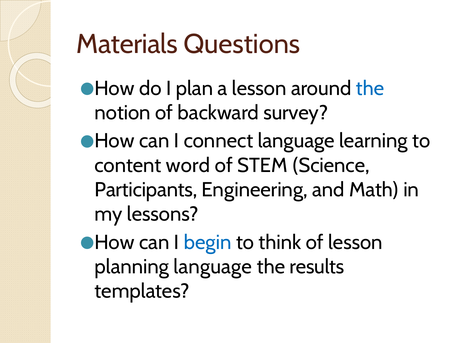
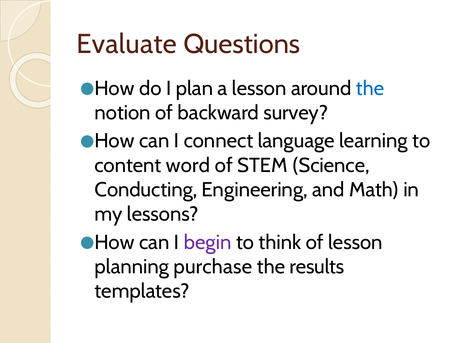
Materials: Materials -> Evaluate (127, 44)
Participants: Participants -> Conducting (146, 190)
begin colour: blue -> purple (208, 242)
planning language: language -> purchase (213, 267)
